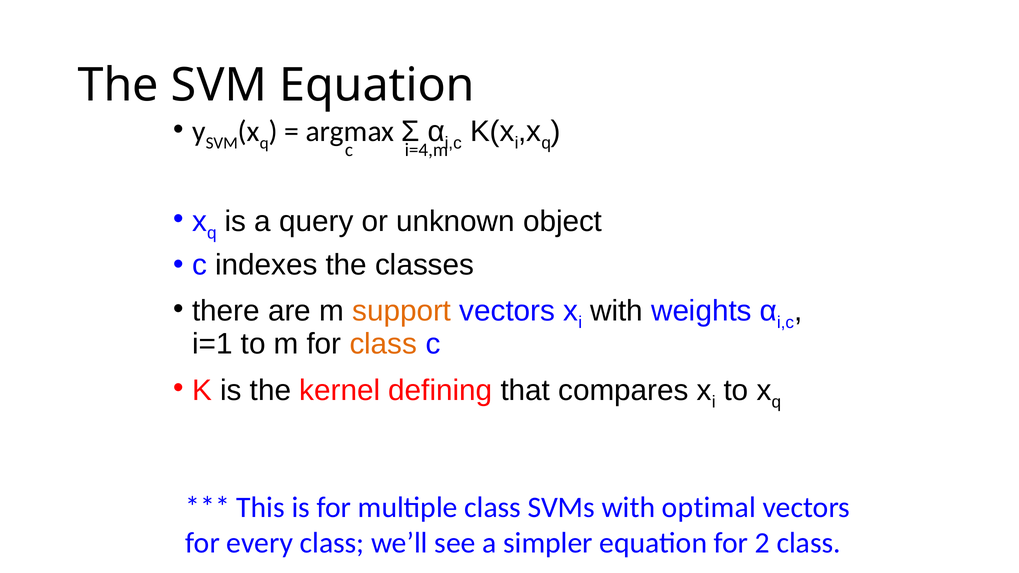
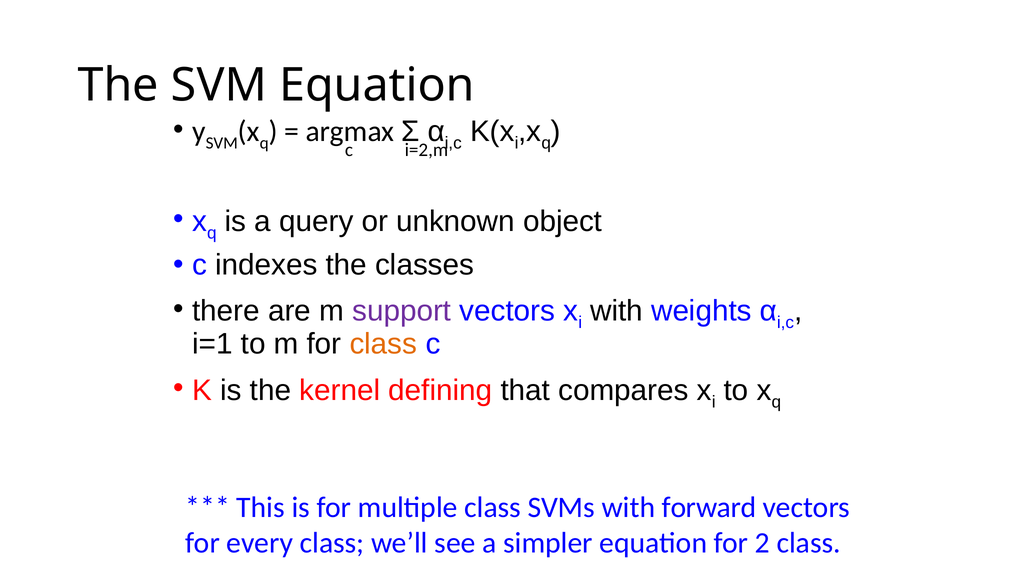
i=4,m: i=4,m -> i=2,m (426, 150)
support colour: orange -> purple (402, 311)
optimal: optimal -> forward (709, 508)
